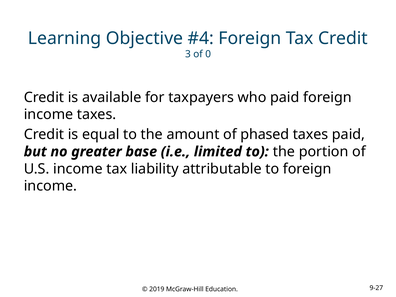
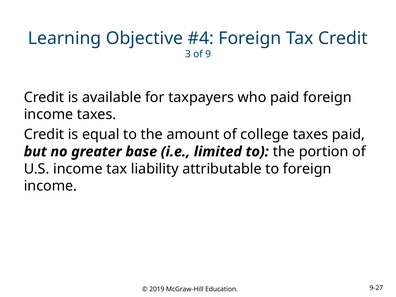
0: 0 -> 9 (208, 54)
phased: phased -> college (265, 135)
